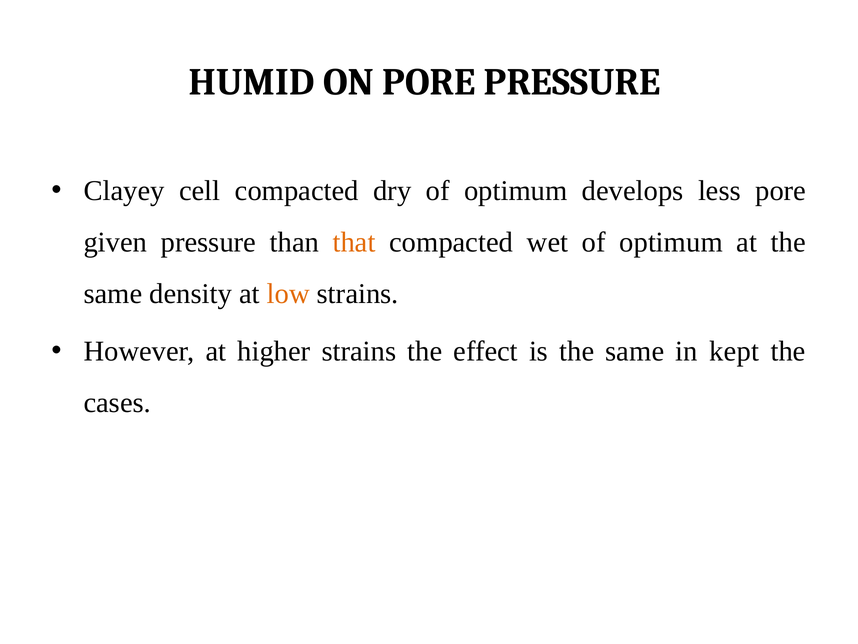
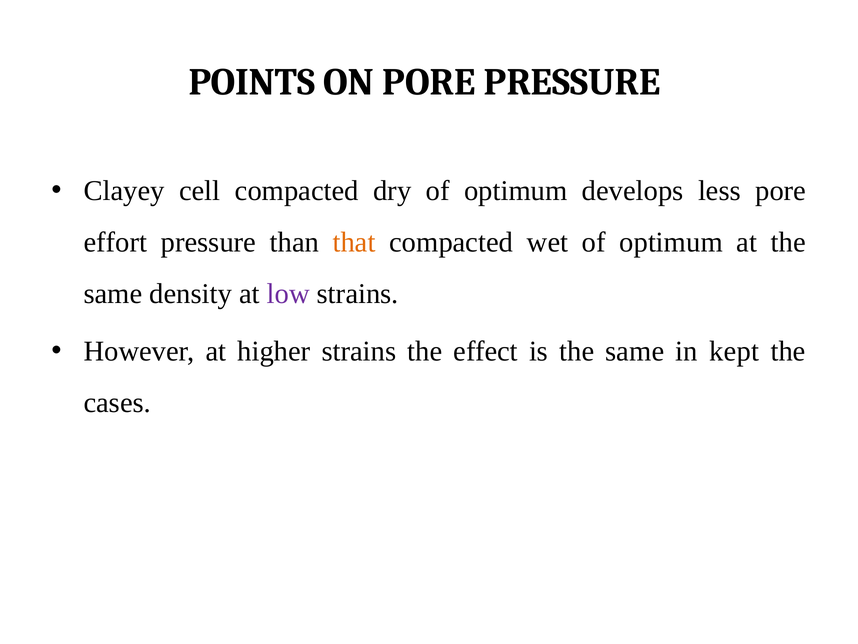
HUMID: HUMID -> POINTS (252, 82)
given: given -> effort (115, 242)
low colour: orange -> purple (288, 294)
